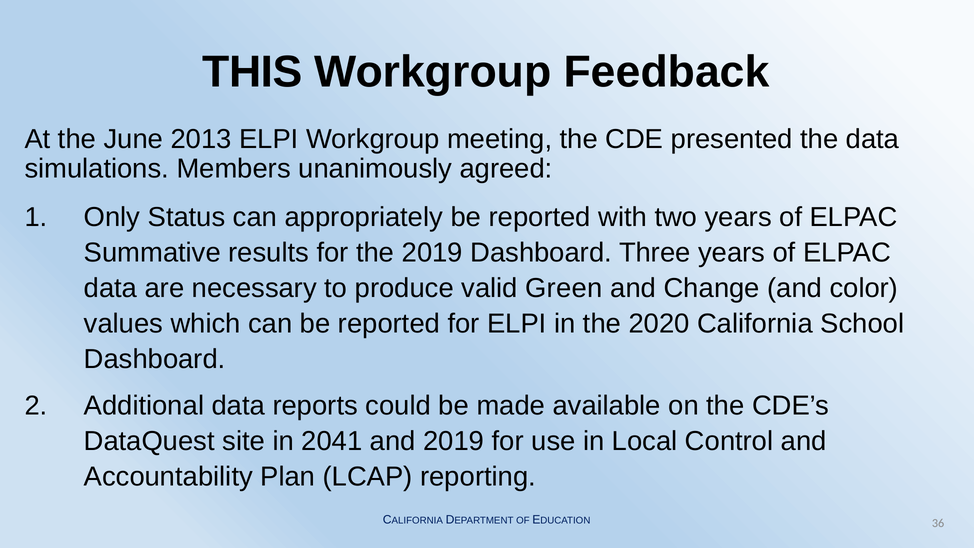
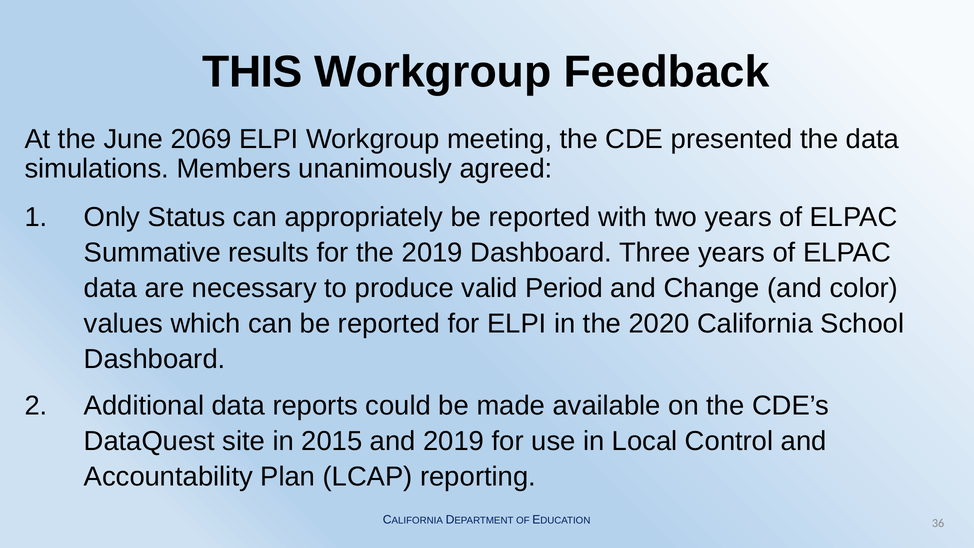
2013: 2013 -> 2069 (201, 139)
Green: Green -> Period (564, 288)
2041: 2041 -> 2015 (332, 441)
